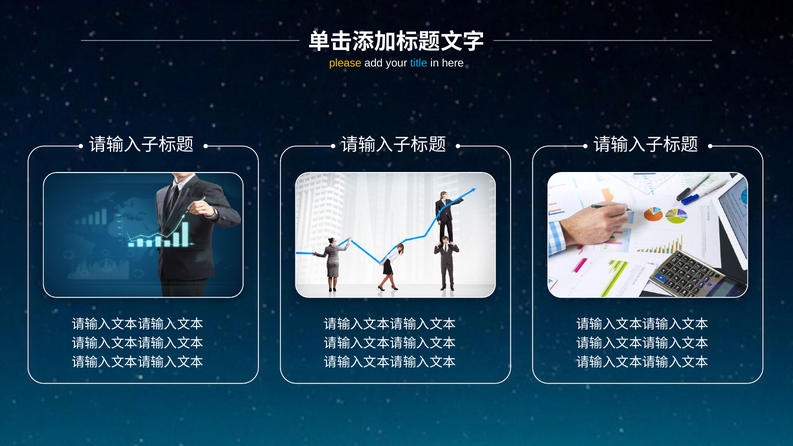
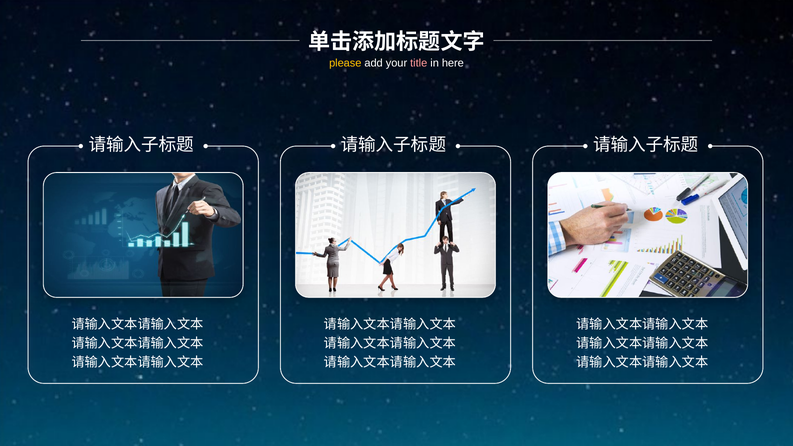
title colour: light blue -> pink (419, 63)
